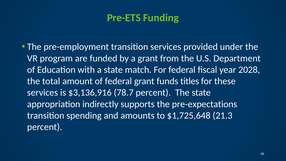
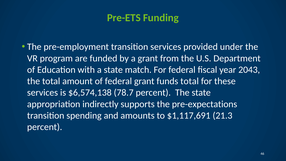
2028: 2028 -> 2043 (249, 70)
funds titles: titles -> total (190, 81)
$3,136,916: $3,136,916 -> $6,574,138 (90, 93)
$1,725,648: $1,725,648 -> $1,117,691 (189, 115)
